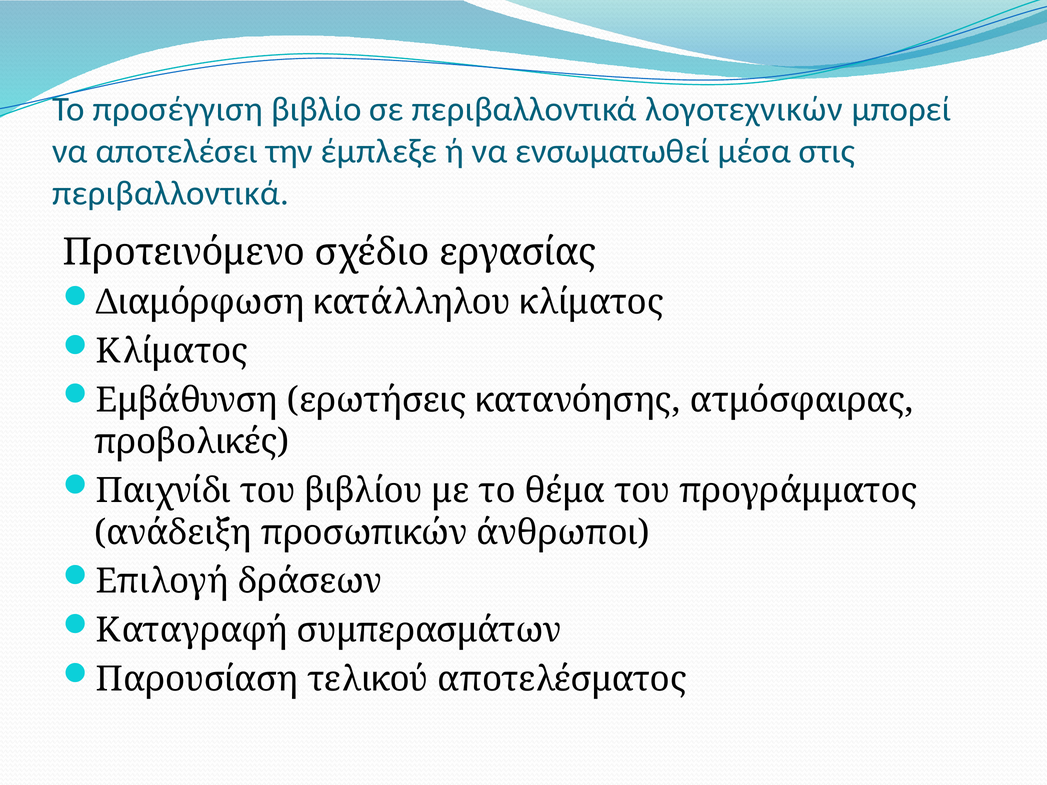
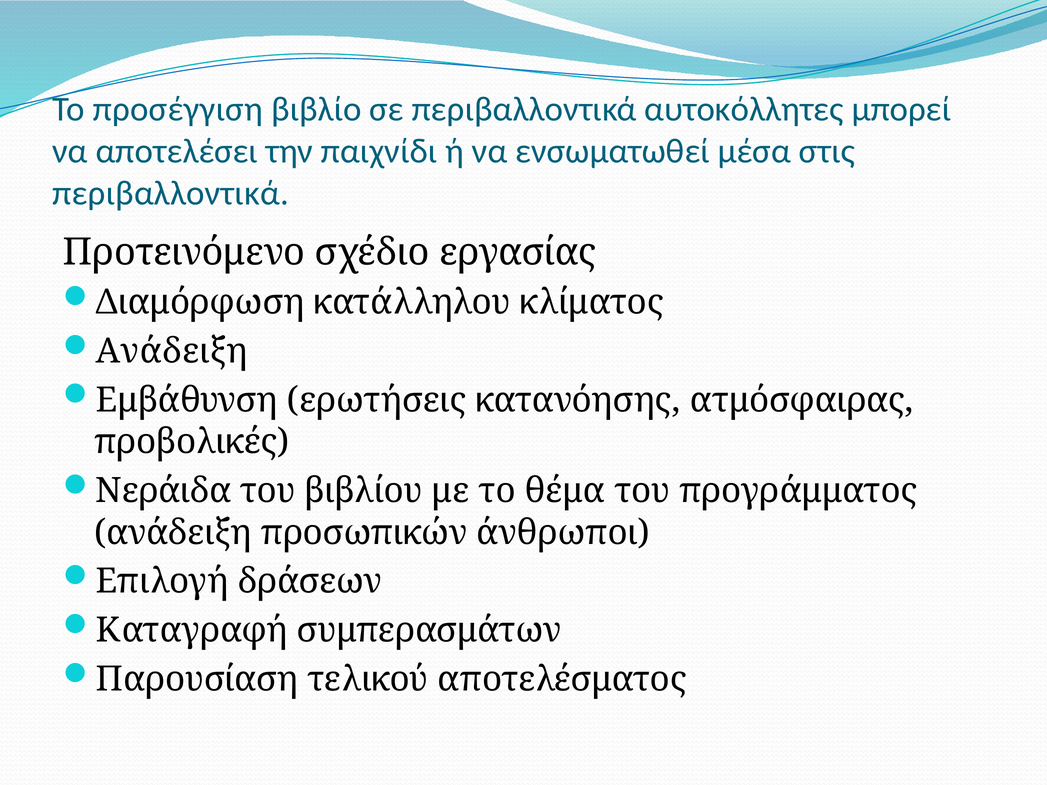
λογοτεχνικών: λογοτεχνικών -> αυτοκόλλητες (744, 109)
έμπλεξε: έμπλεξε -> παιχνίδι (379, 151)
Κλίματος: Κλίματος -> Ανάδειξη (172, 351)
Παιχνίδι: Παιχνίδι -> Νεράιδα (163, 491)
